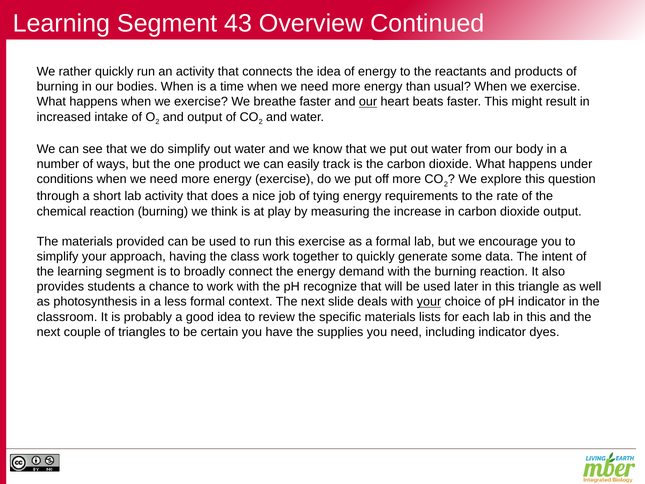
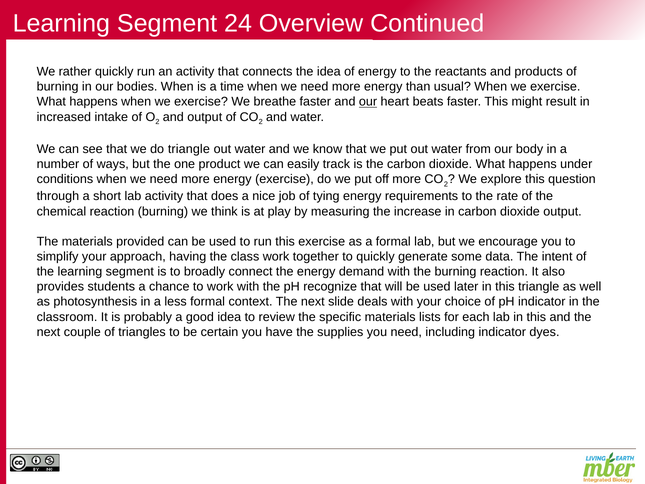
43: 43 -> 24 (238, 23)
do simplify: simplify -> triangle (189, 149)
your underline: present -> none (429, 302)
